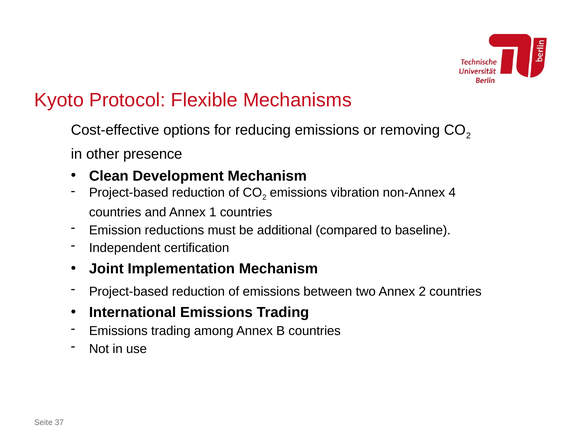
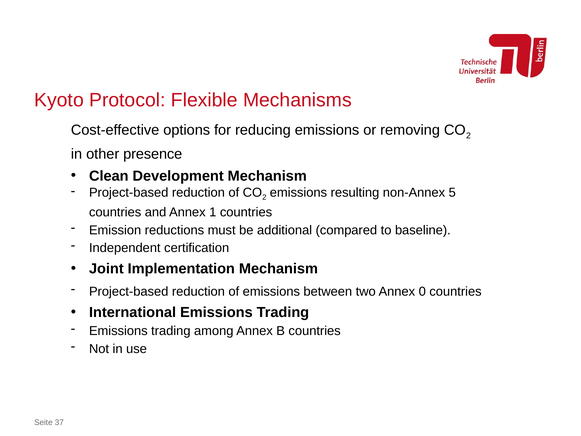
vibration: vibration -> resulting (355, 192)
4: 4 -> 5 (452, 192)
Annex 2: 2 -> 0 (422, 291)
